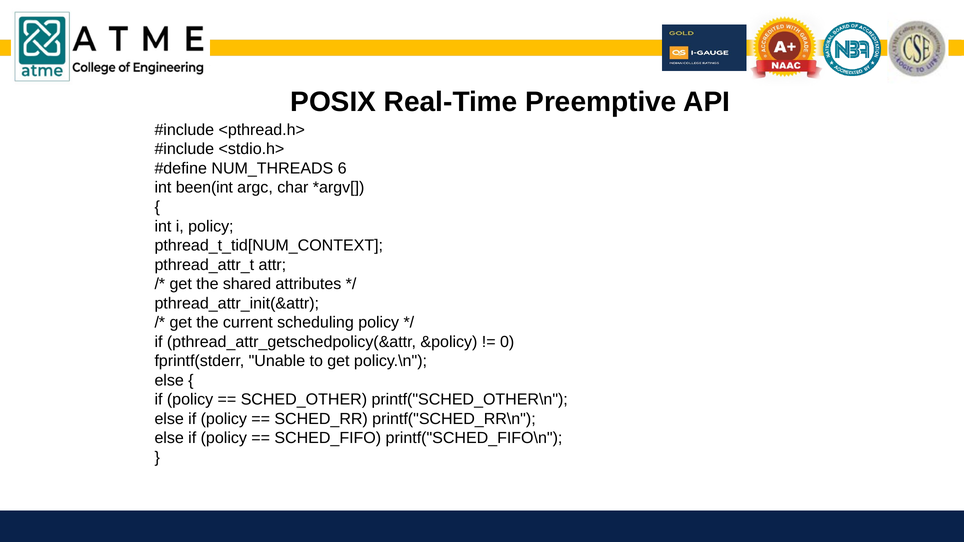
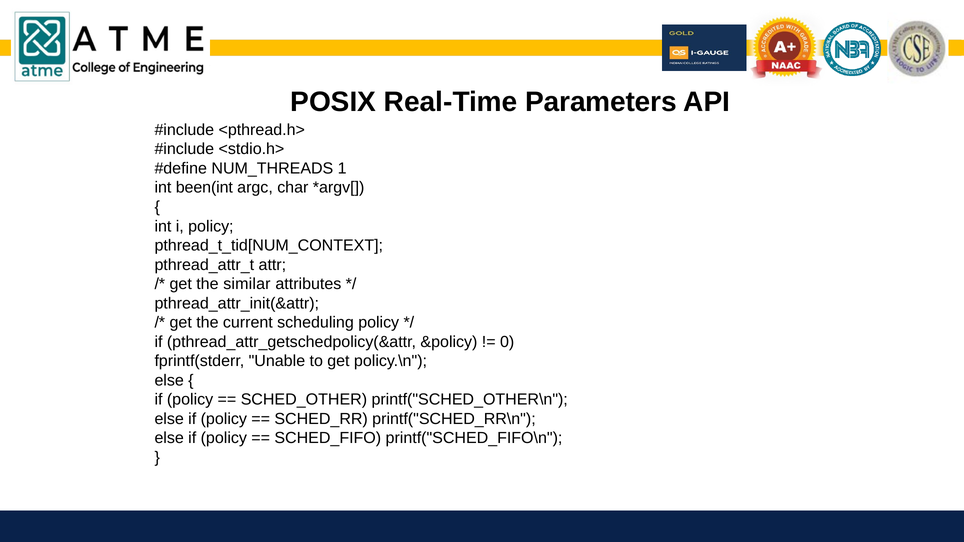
Preemptive: Preemptive -> Parameters (601, 102)
6: 6 -> 1 (342, 169)
shared: shared -> similar (247, 284)
